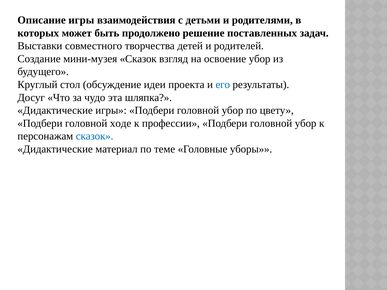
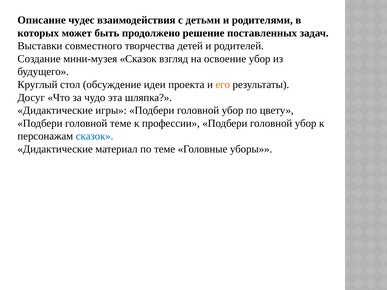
Описание игры: игры -> чудес (81, 20)
его colour: blue -> orange (223, 85)
головной ходе: ходе -> теме (121, 123)
